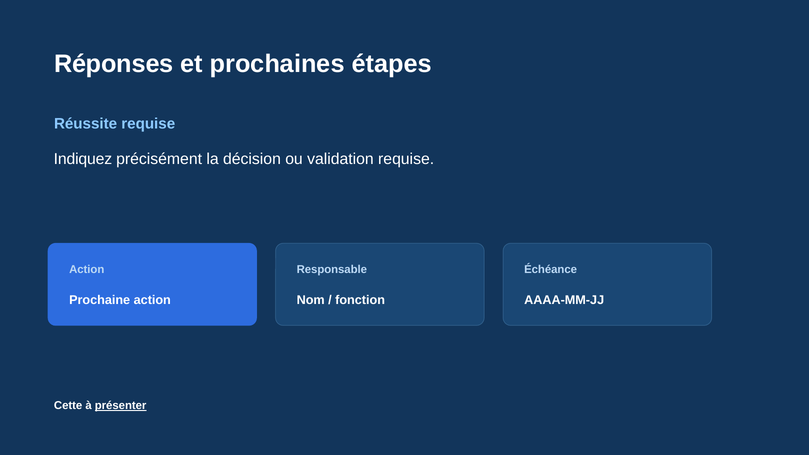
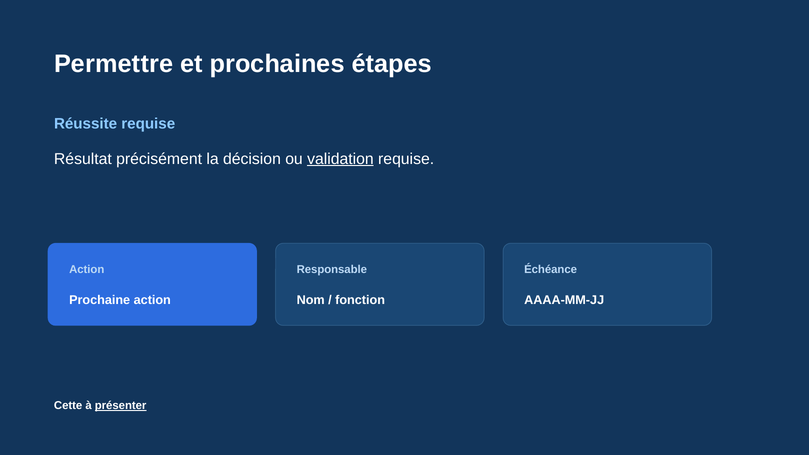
Réponses: Réponses -> Permettre (114, 64)
Indiquez: Indiquez -> Résultat (83, 159)
validation underline: none -> present (340, 159)
